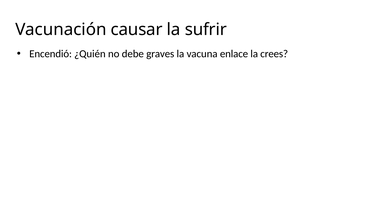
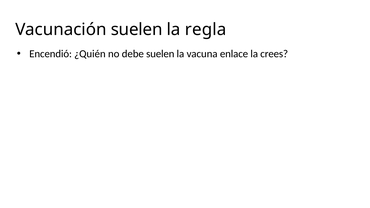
Vacunación causar: causar -> suelen (137, 29)
sufrir: sufrir -> regla (206, 29)
debe graves: graves -> suelen (160, 54)
